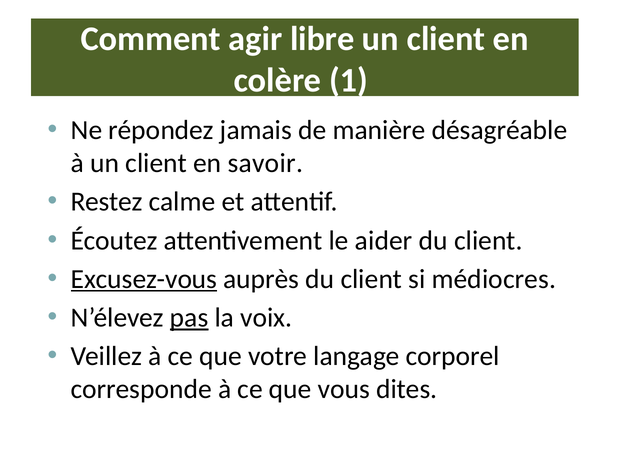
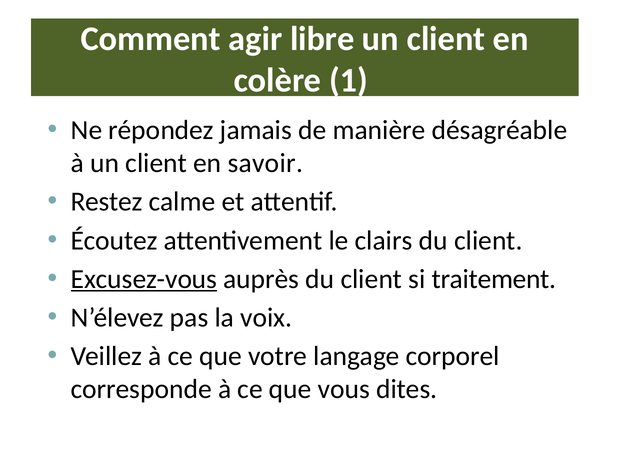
aider: aider -> clairs (384, 240)
médiocres: médiocres -> traitement (494, 279)
pas underline: present -> none (189, 318)
